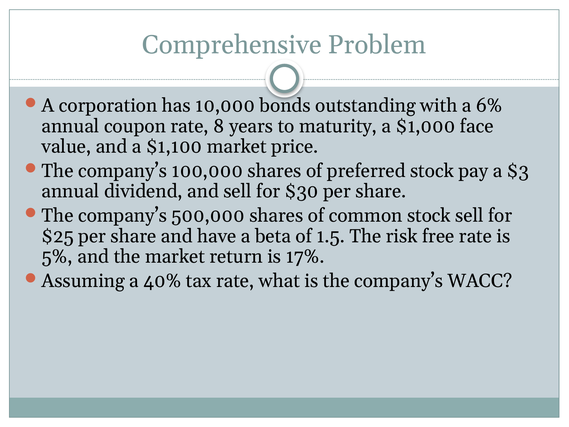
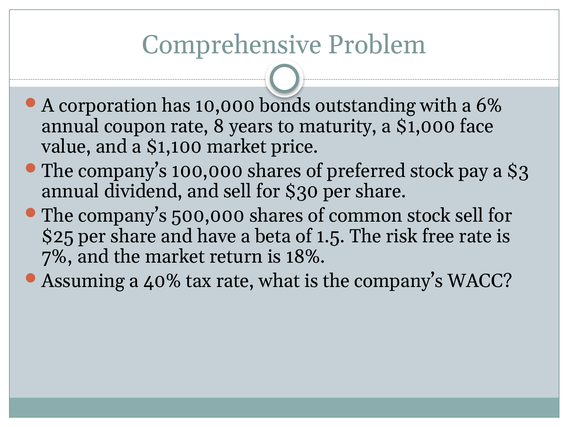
5%: 5% -> 7% (57, 256)
17%: 17% -> 18% (305, 256)
